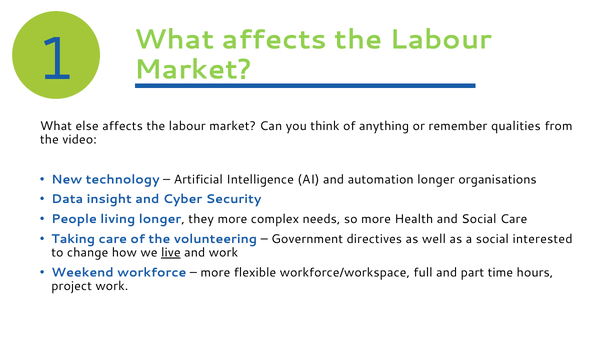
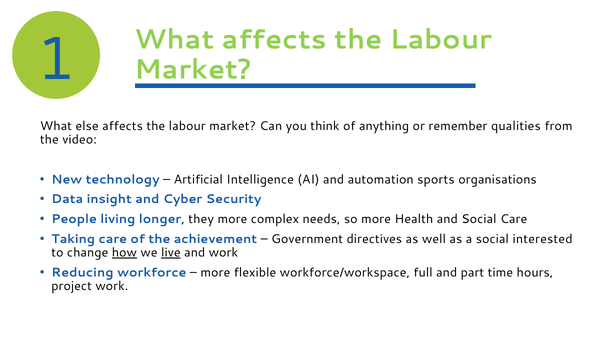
automation longer: longer -> sports (436, 180)
volunteering: volunteering -> achievement (215, 239)
how underline: none -> present (124, 253)
Weekend: Weekend -> Reducing (82, 273)
